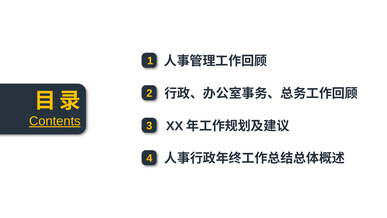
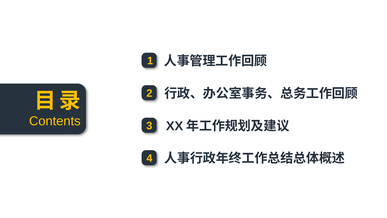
Contents underline: present -> none (55, 121)
